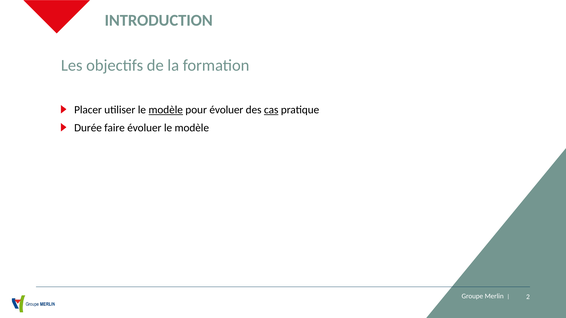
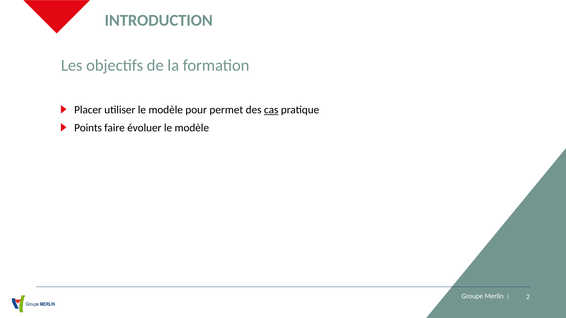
modèle underline: present -> none (166, 110)
pour évoluer: évoluer -> permet (226, 110)
Durée: Durée -> Points (88, 128)
